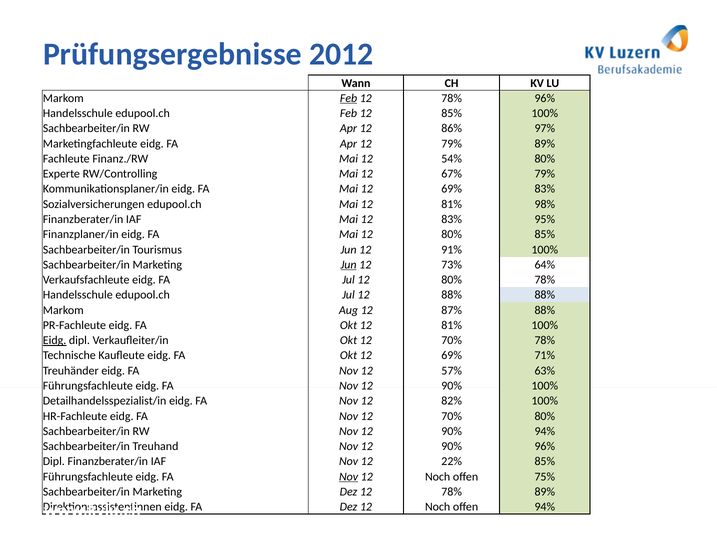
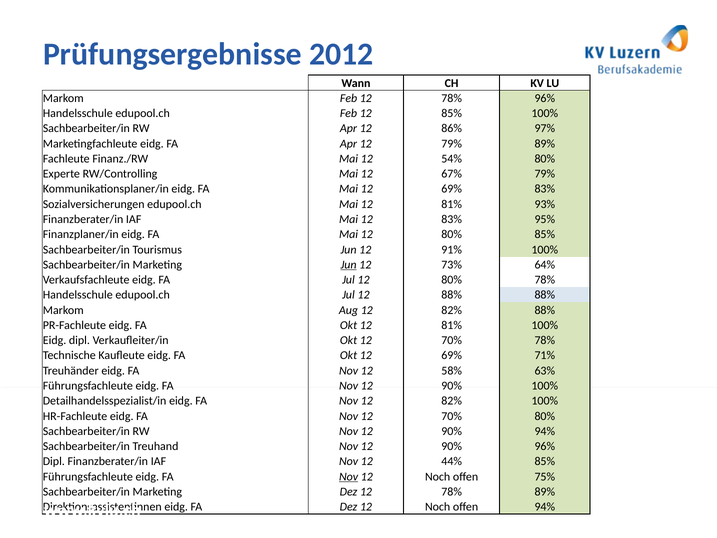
Feb underline: present -> none (349, 98)
98%: 98% -> 93% (545, 204)
Aug 12 87%: 87% -> 82% (452, 310)
Eidg underline: present -> none (55, 340)
57%: 57% -> 58% (452, 371)
22%: 22% -> 44% (452, 461)
